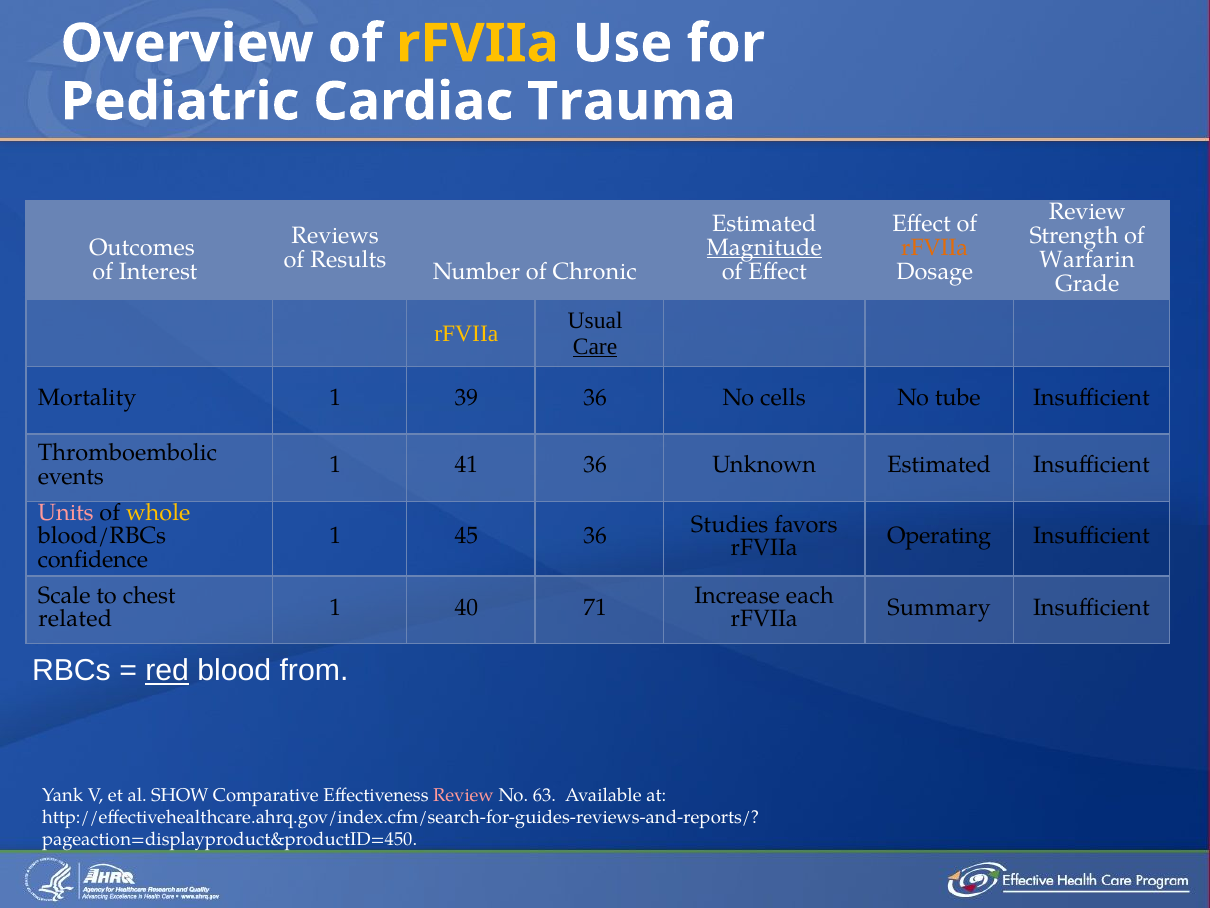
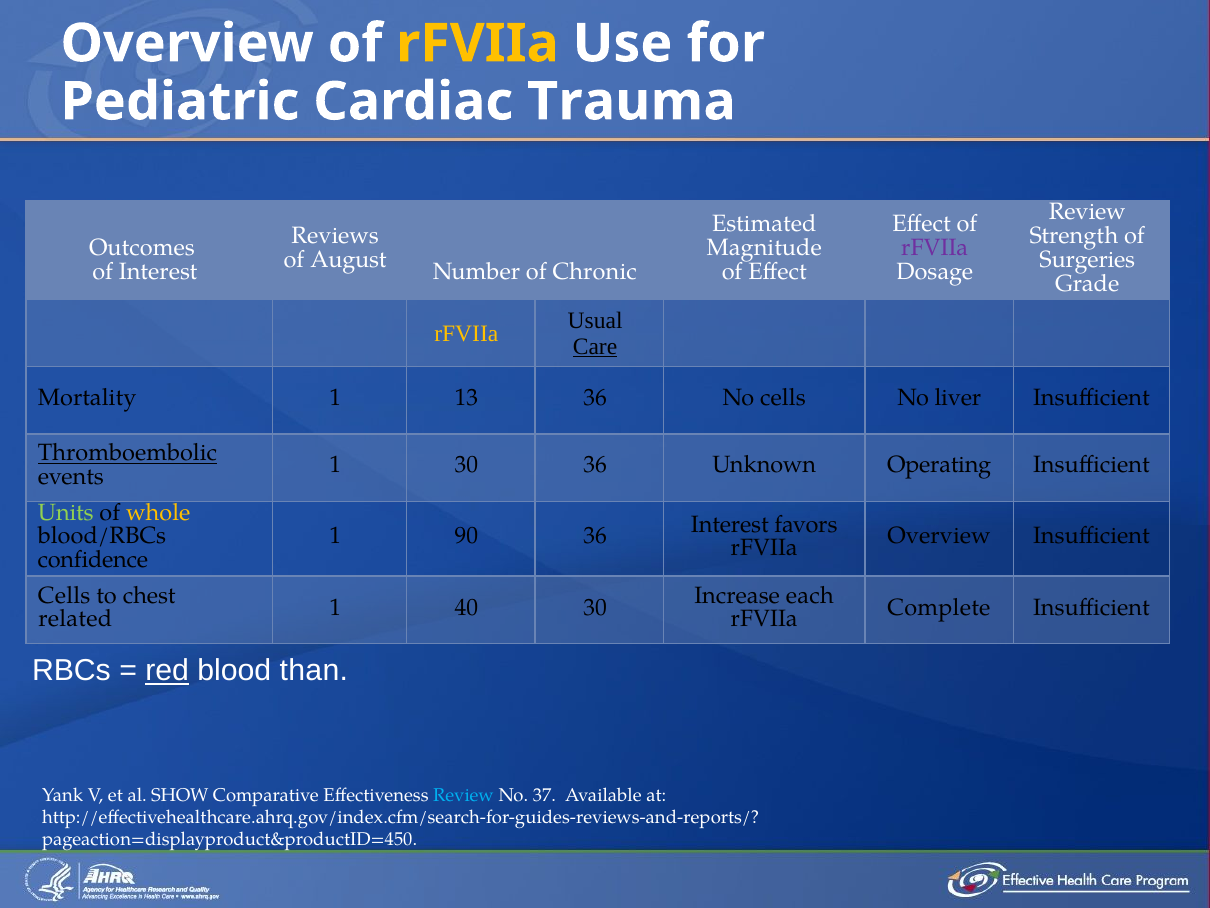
Magnitude underline: present -> none (764, 247)
rFVIIa colour: orange -> purple (935, 247)
Results: Results -> August (348, 259)
Warfarin: Warfarin -> Surgeries (1087, 259)
39: 39 -> 13 (466, 398)
tube: tube -> liver (958, 398)
Thromboembolic underline: none -> present (128, 453)
1 41: 41 -> 30 (466, 465)
Unknown Estimated: Estimated -> Operating (939, 465)
Units colour: pink -> light green (66, 512)
Studies: Studies -> Interest (730, 524)
45: 45 -> 90 (466, 536)
Operating: Operating -> Overview (939, 536)
Scale: Scale -> Cells (64, 595)
40 71: 71 -> 30 (595, 607)
Summary: Summary -> Complete (939, 607)
from: from -> than (314, 670)
Review colour: pink -> light blue (464, 795)
63: 63 -> 37 (544, 795)
